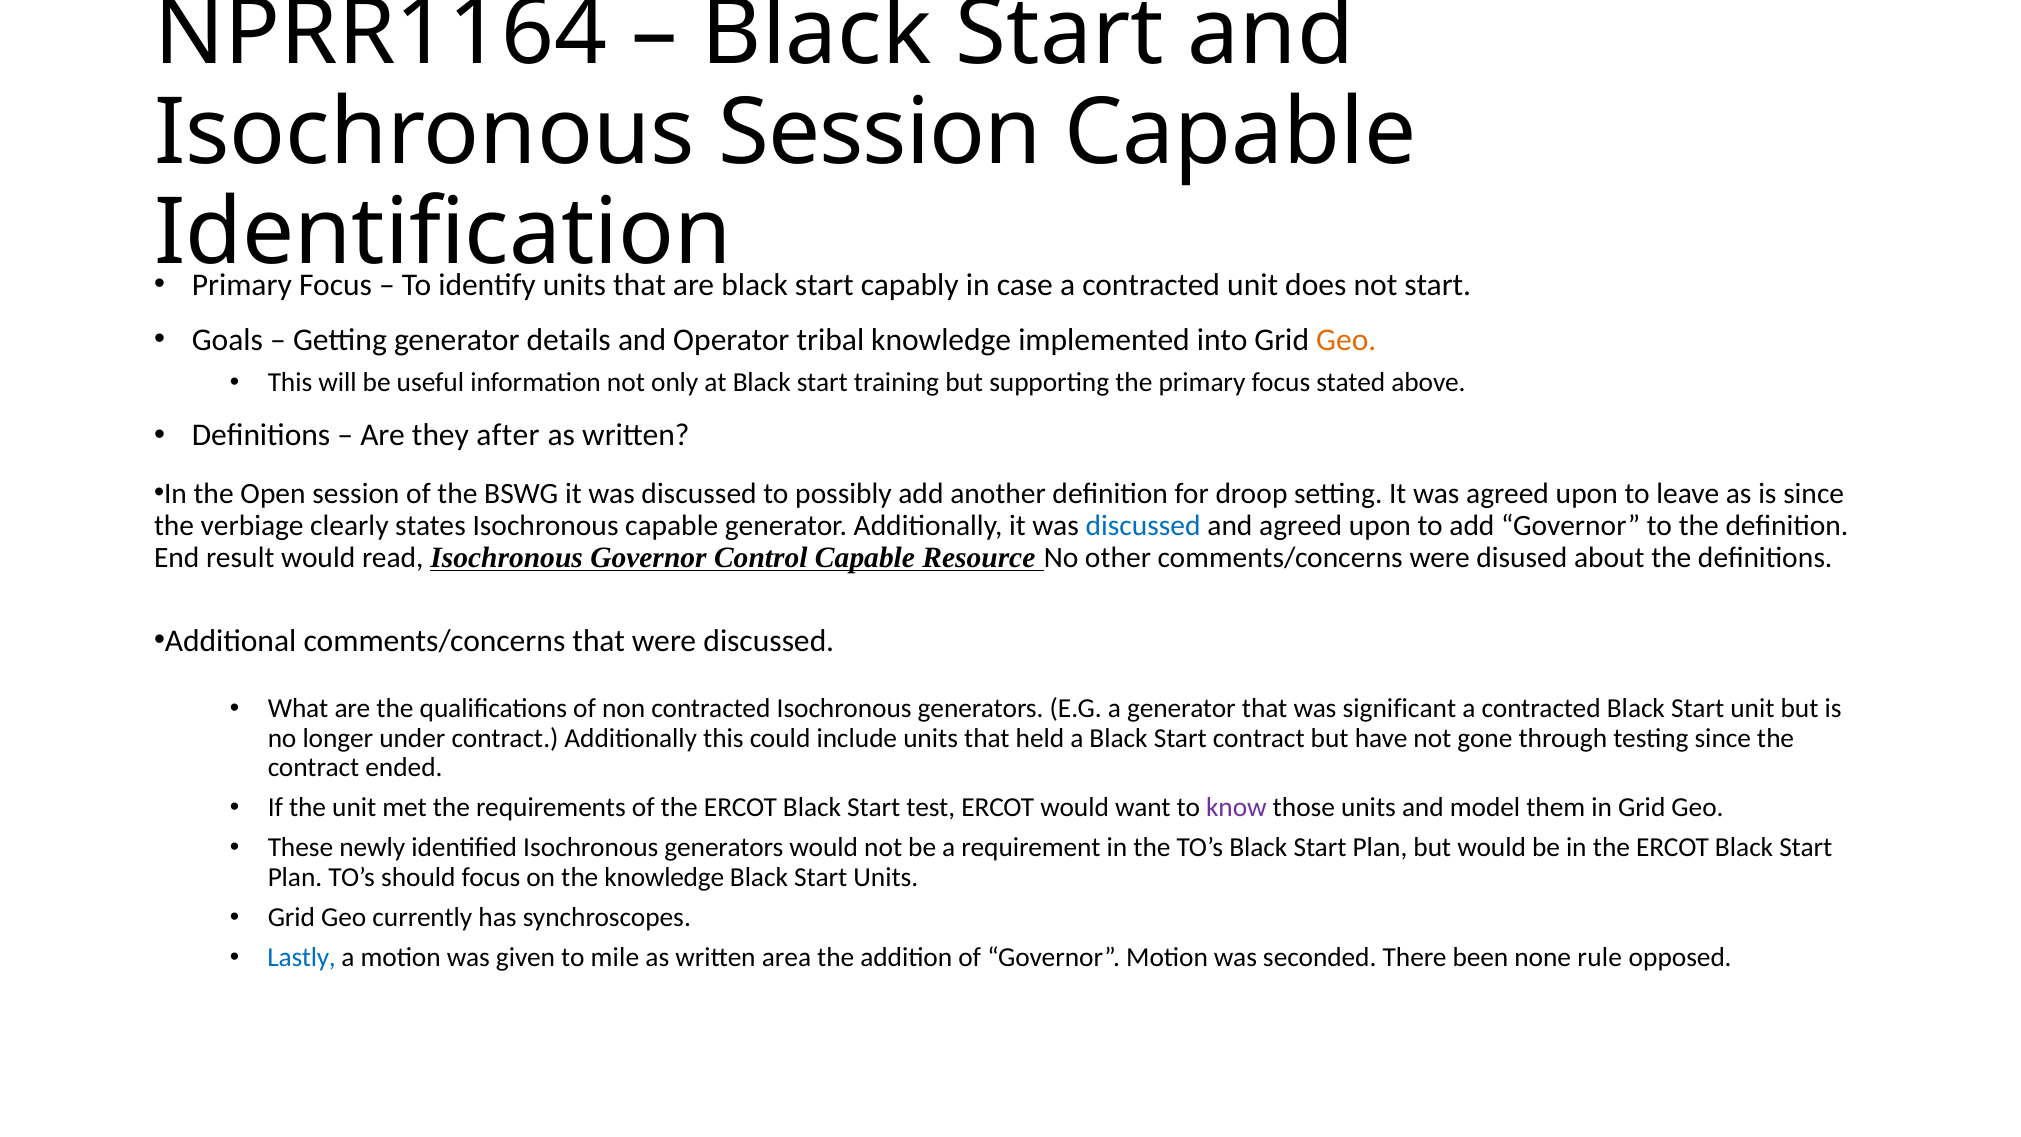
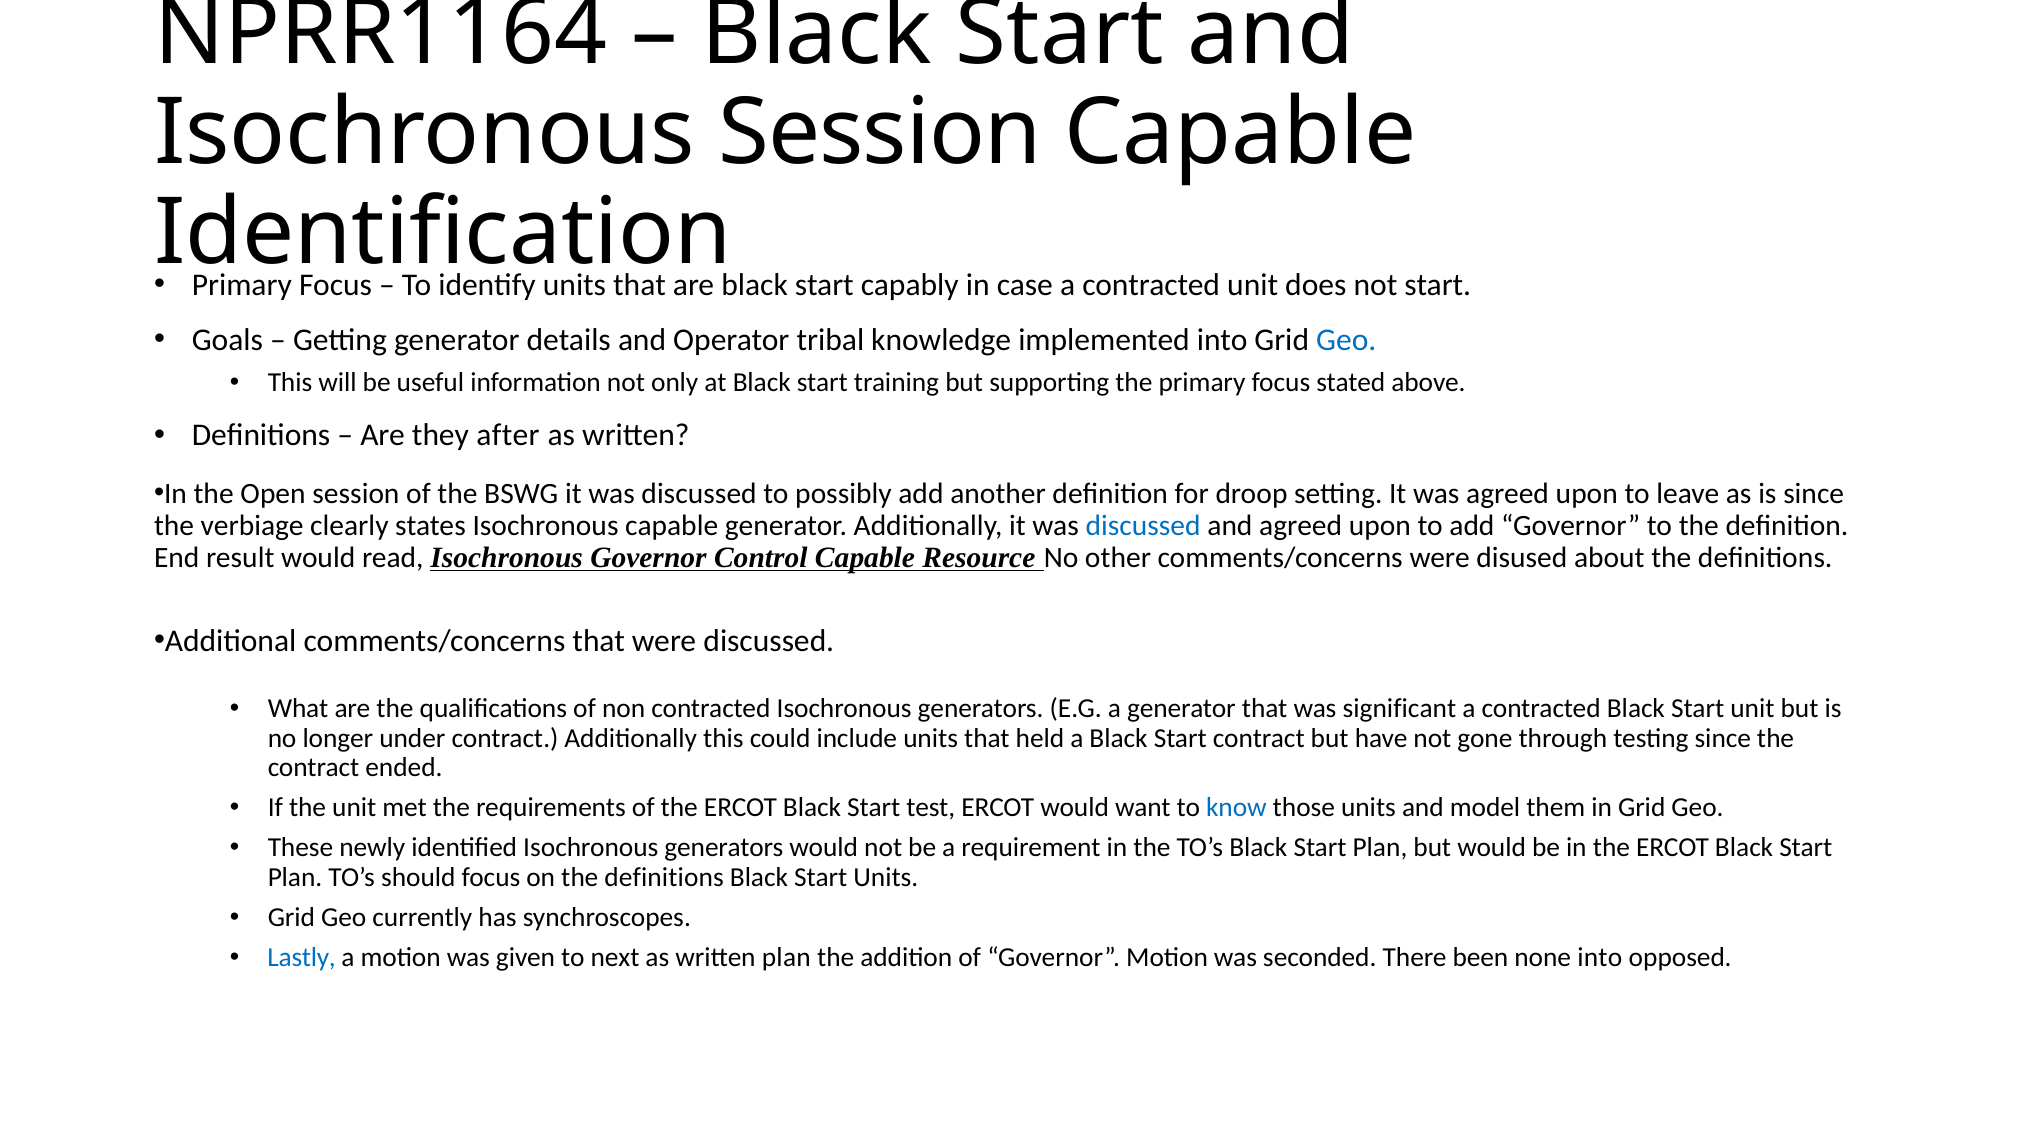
Geo colour: orange -> blue (1346, 340)
know colour: purple -> blue (1236, 808)
on the knowledge: knowledge -> definitions (664, 877)
mile: mile -> next (615, 958)
written area: area -> plan (786, 958)
none rule: rule -> into (1600, 958)
